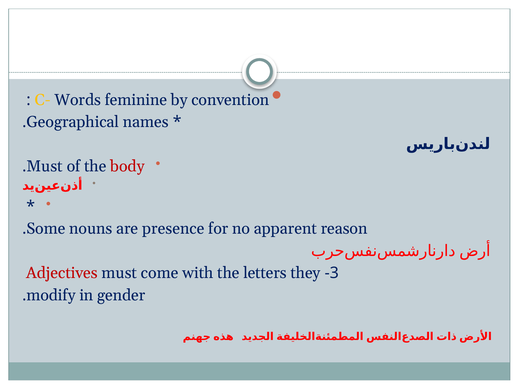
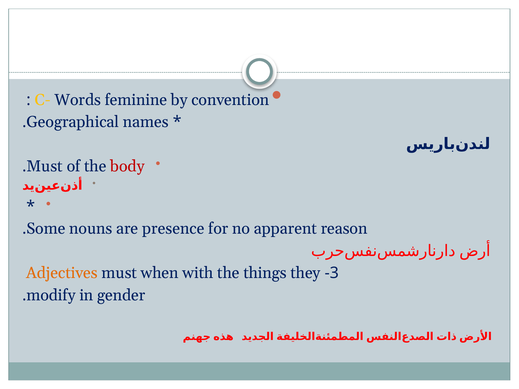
Adjectives colour: red -> orange (62, 273)
come: come -> when (160, 273)
letters: letters -> things (265, 273)
